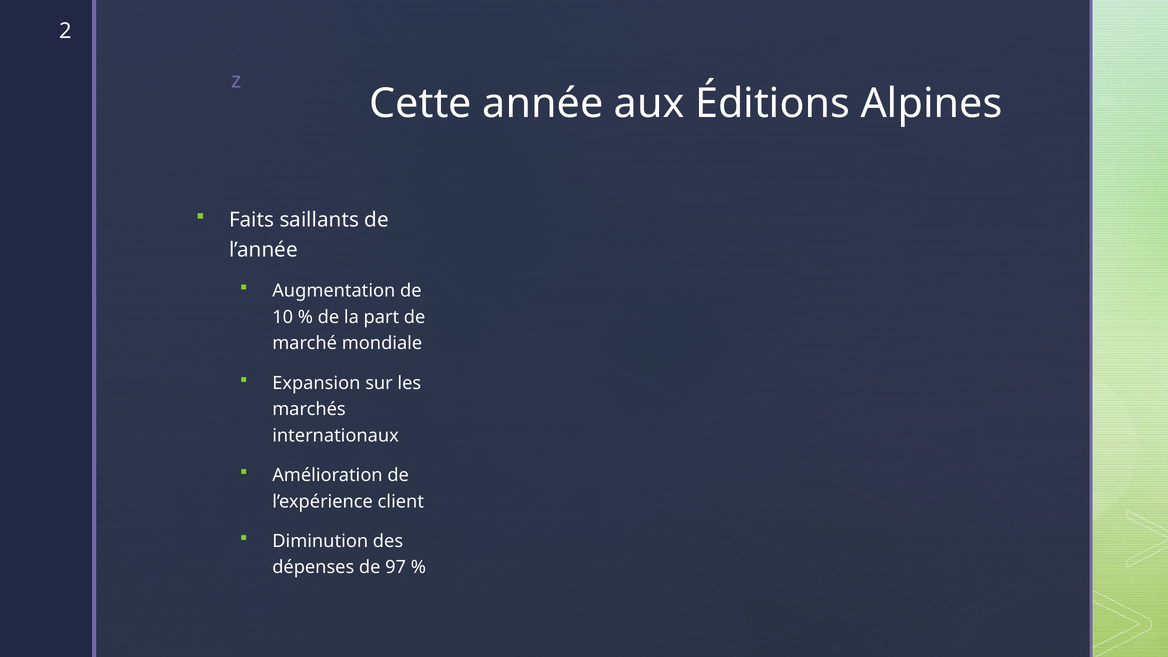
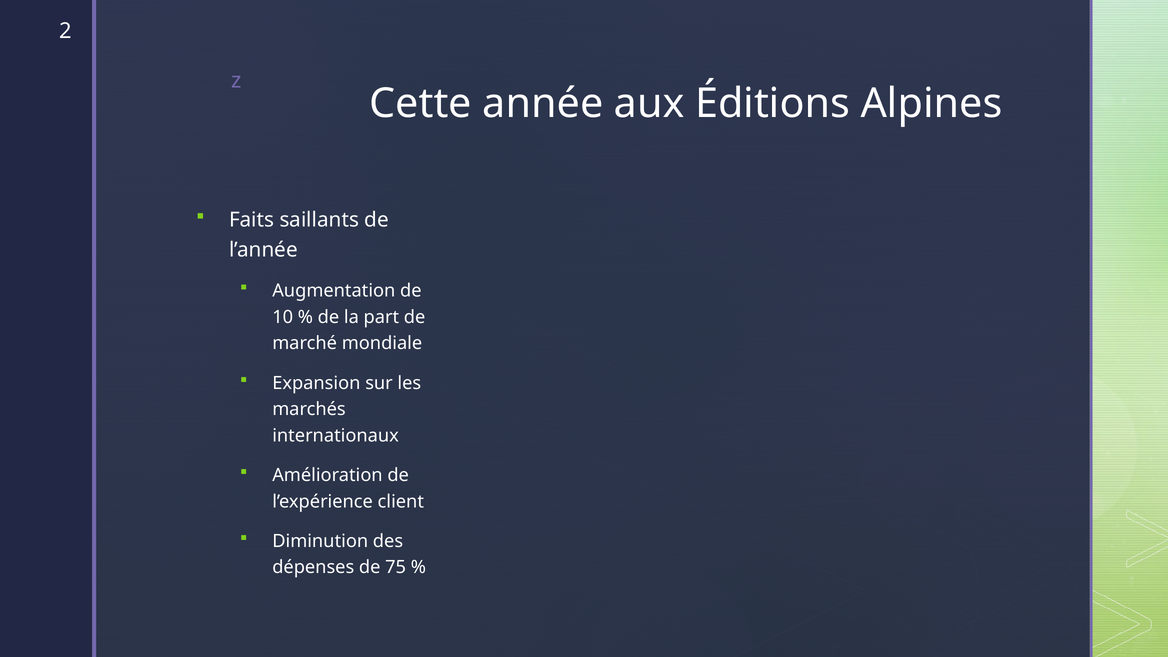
97: 97 -> 75 (396, 567)
